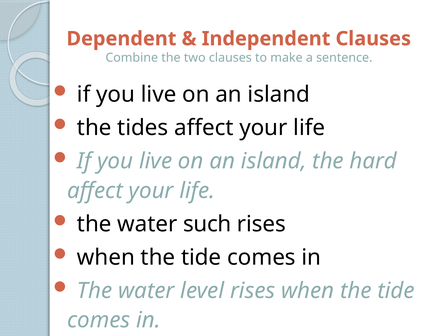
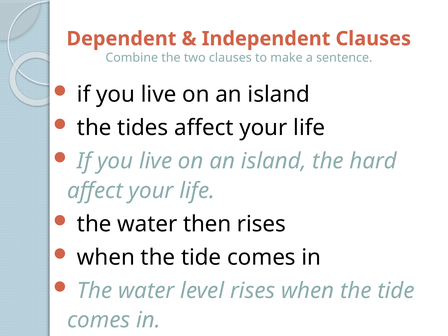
such: such -> then (207, 224)
